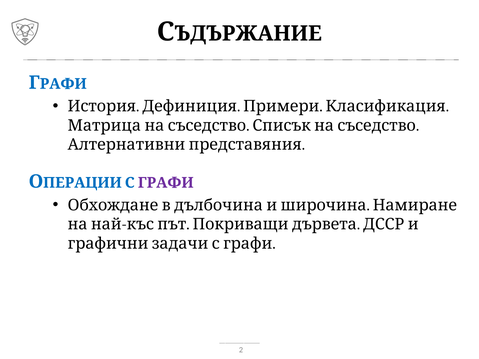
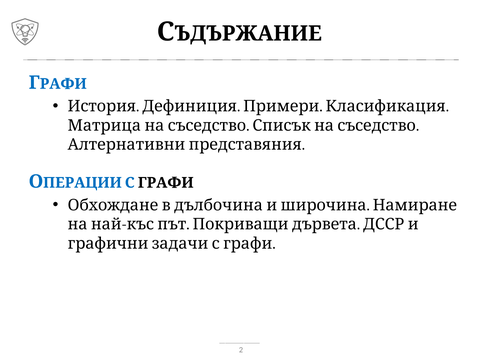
ГРАФИ colour: purple -> black (166, 183)
